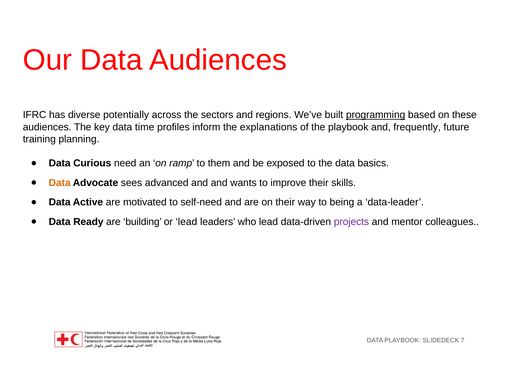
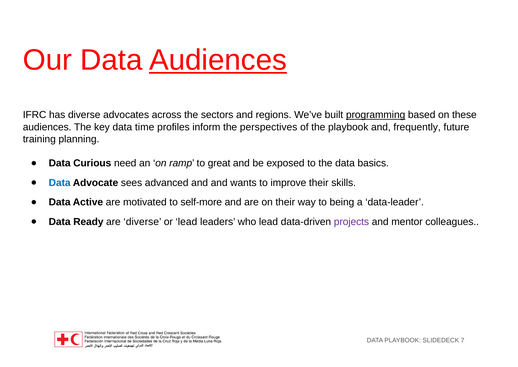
Audiences underline: none -> present (218, 60)
potentially: potentially -> advocates (126, 115)
explanations: explanations -> perspectives (269, 127)
them: them -> great (219, 163)
Data colour: orange -> blue (60, 183)
self-need: self-need -> self-more (201, 202)
are building: building -> diverse (142, 221)
